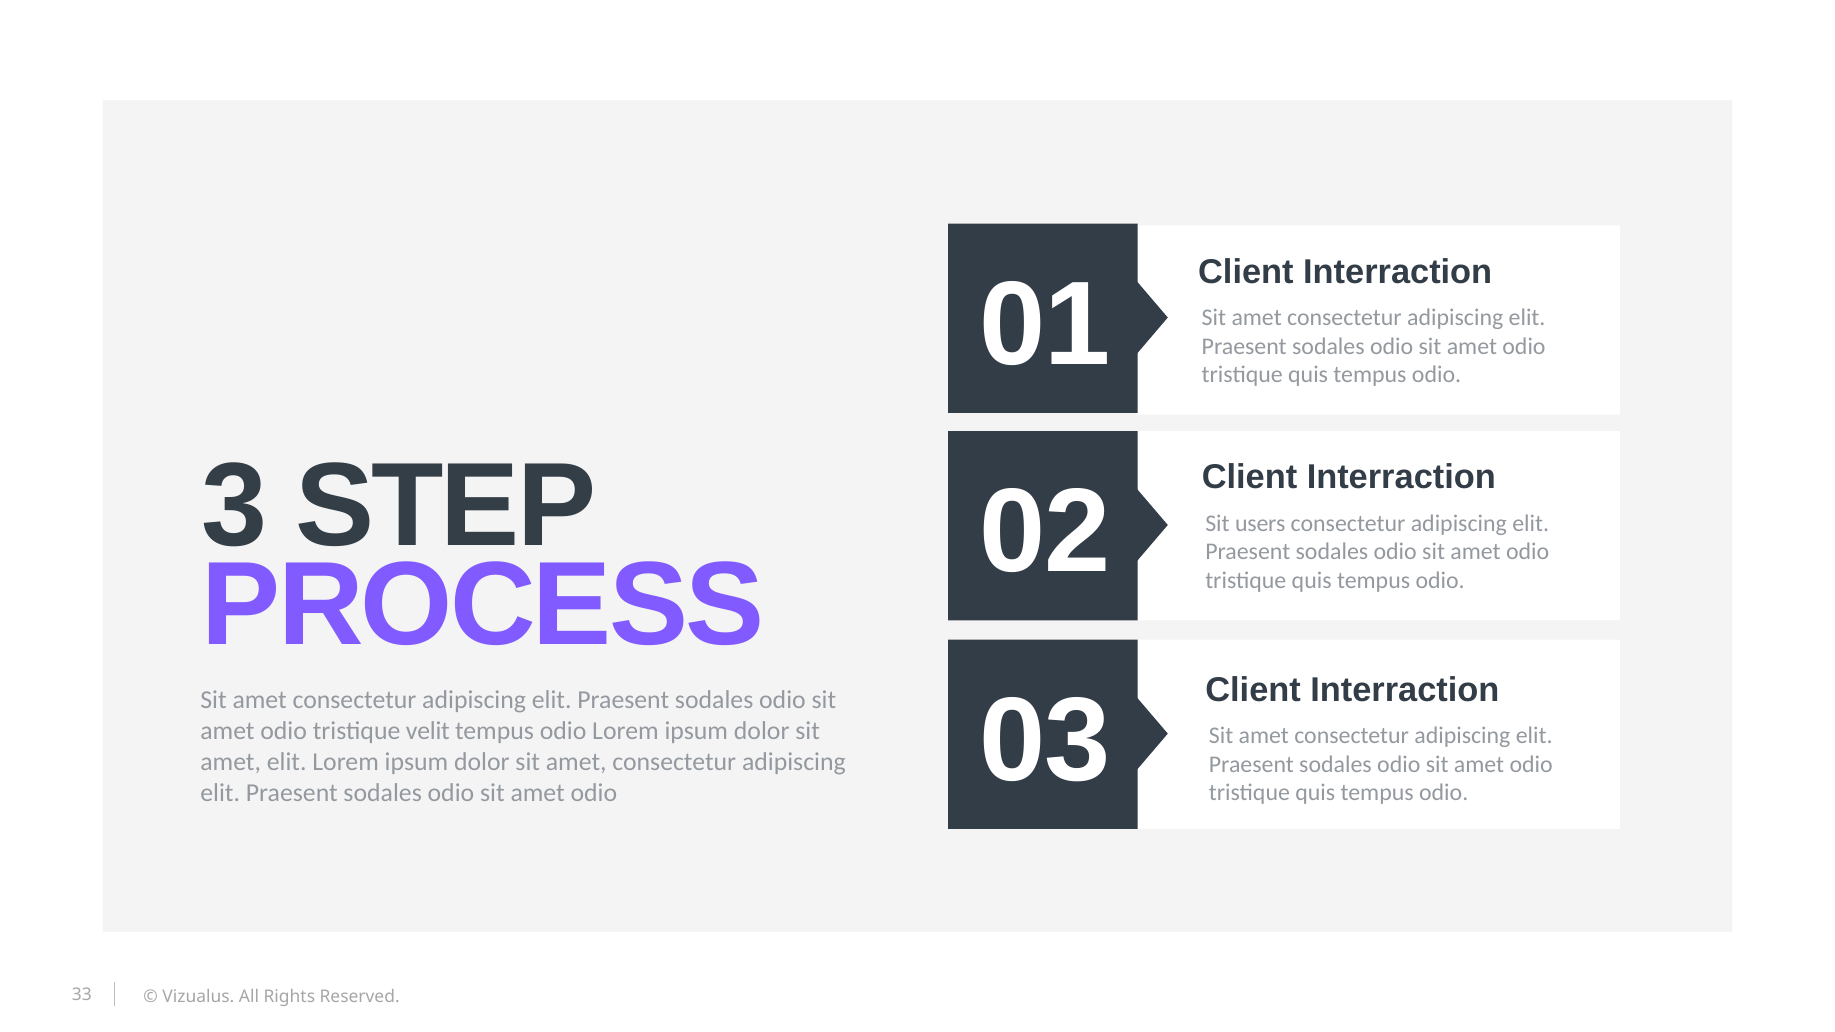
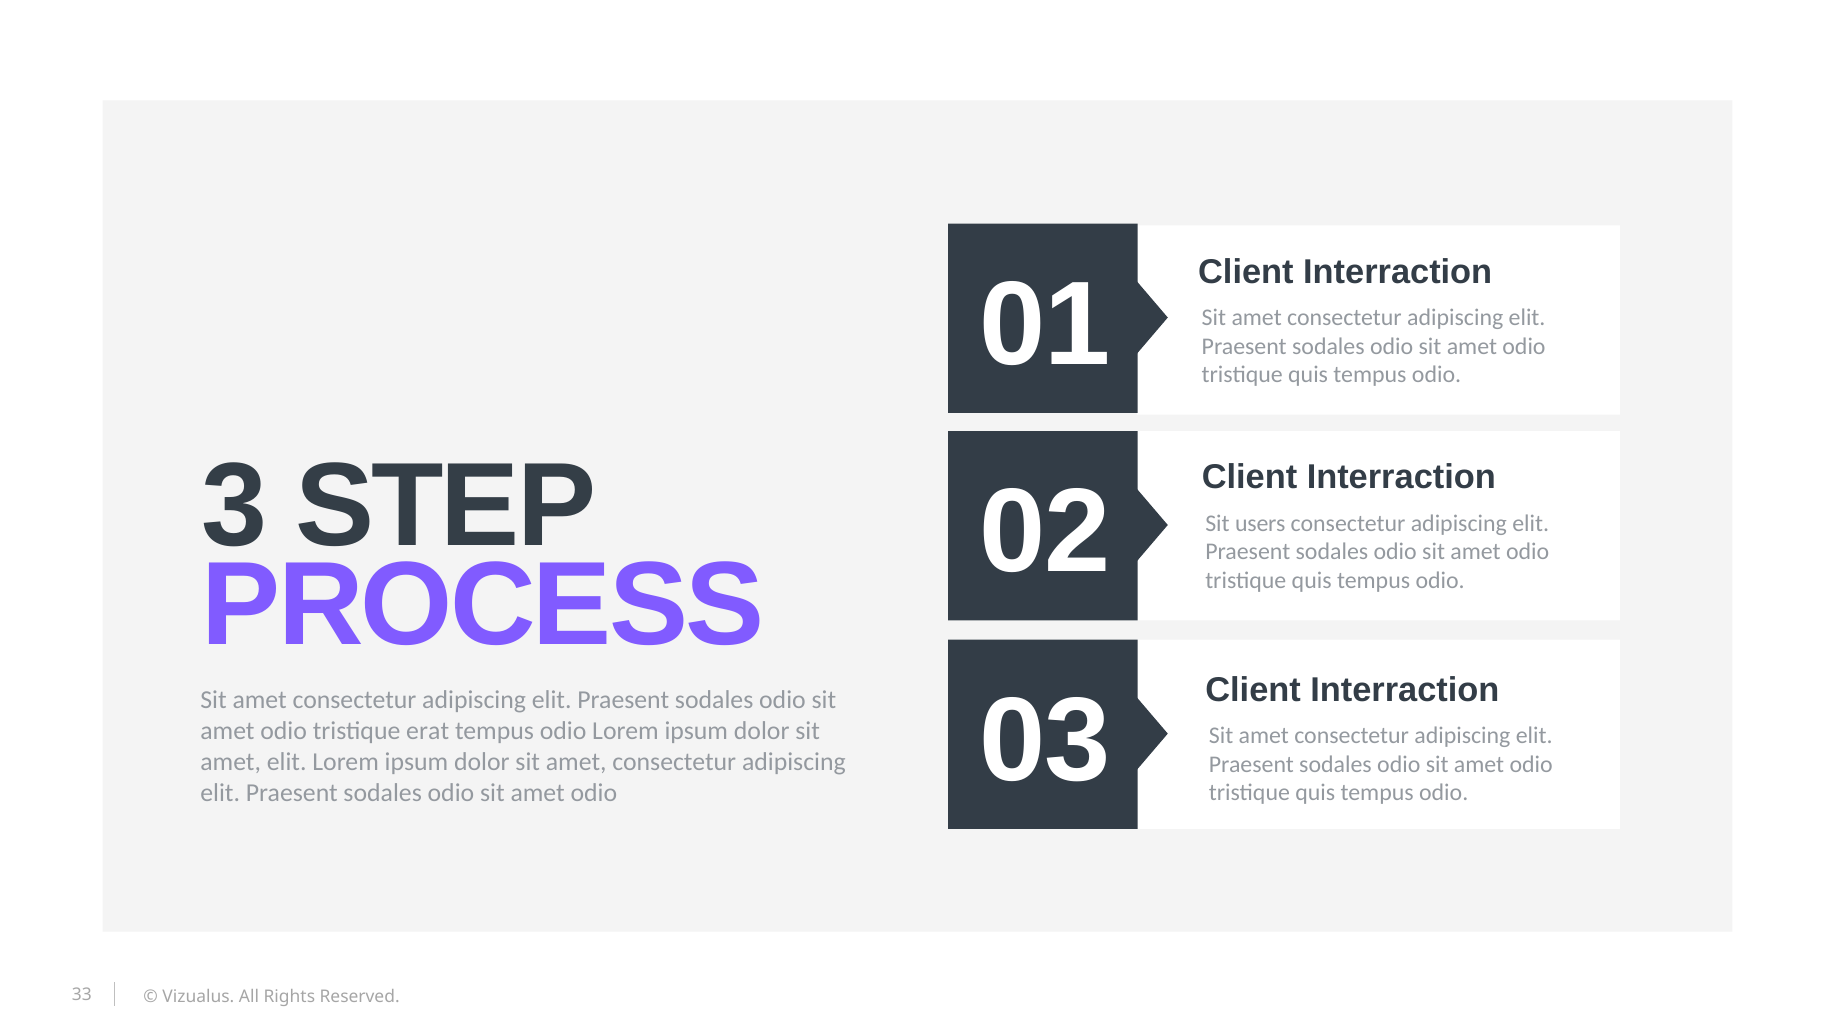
velit: velit -> erat (428, 732)
